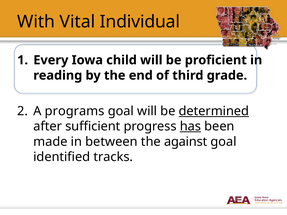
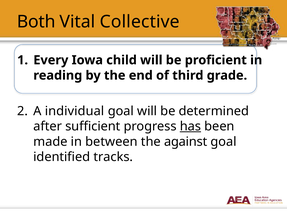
With: With -> Both (36, 22)
Individual: Individual -> Collective (140, 22)
programs: programs -> individual (75, 111)
determined underline: present -> none (214, 111)
